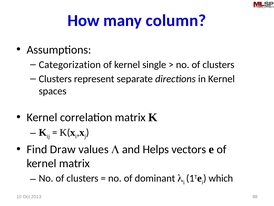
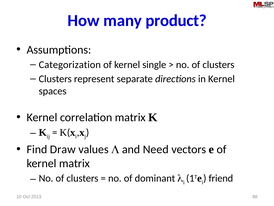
column: column -> product (176, 21)
Helps: Helps -> Need (156, 149)
which: which -> friend (221, 178)
